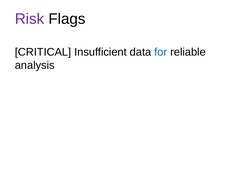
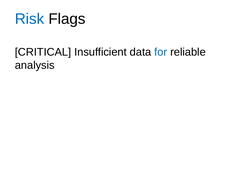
Risk colour: purple -> blue (30, 19)
